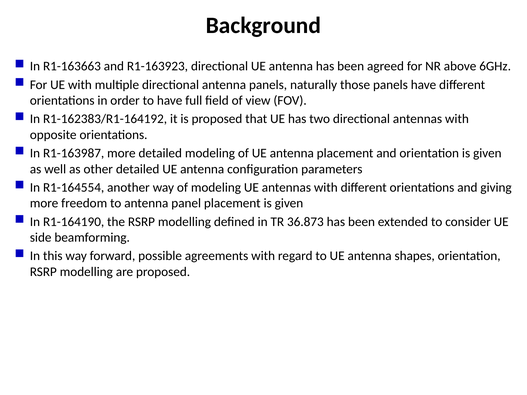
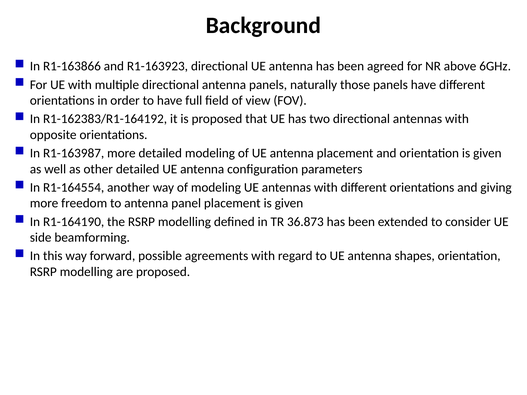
R1-163663: R1-163663 -> R1-163866 (72, 66)
